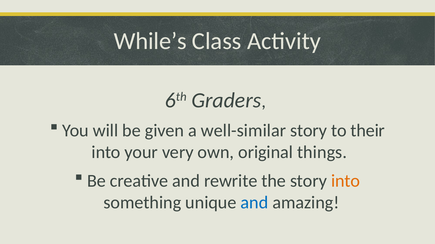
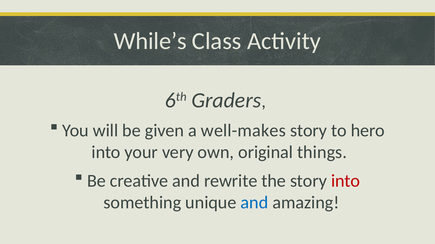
well-similar: well-similar -> well-makes (243, 131)
their: their -> hero (368, 131)
into colour: orange -> red (346, 181)
